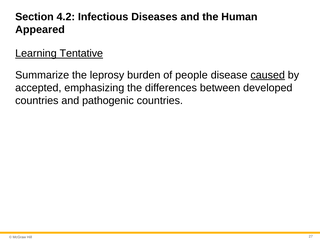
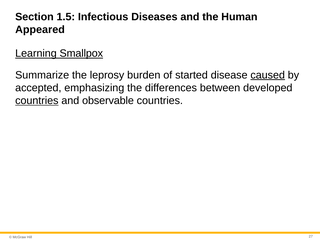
4.2: 4.2 -> 1.5 (66, 17)
Tentative: Tentative -> Smallpox (81, 53)
people: people -> started (192, 75)
countries underline: none -> present (37, 101)
pathogenic: pathogenic -> observable (108, 101)
